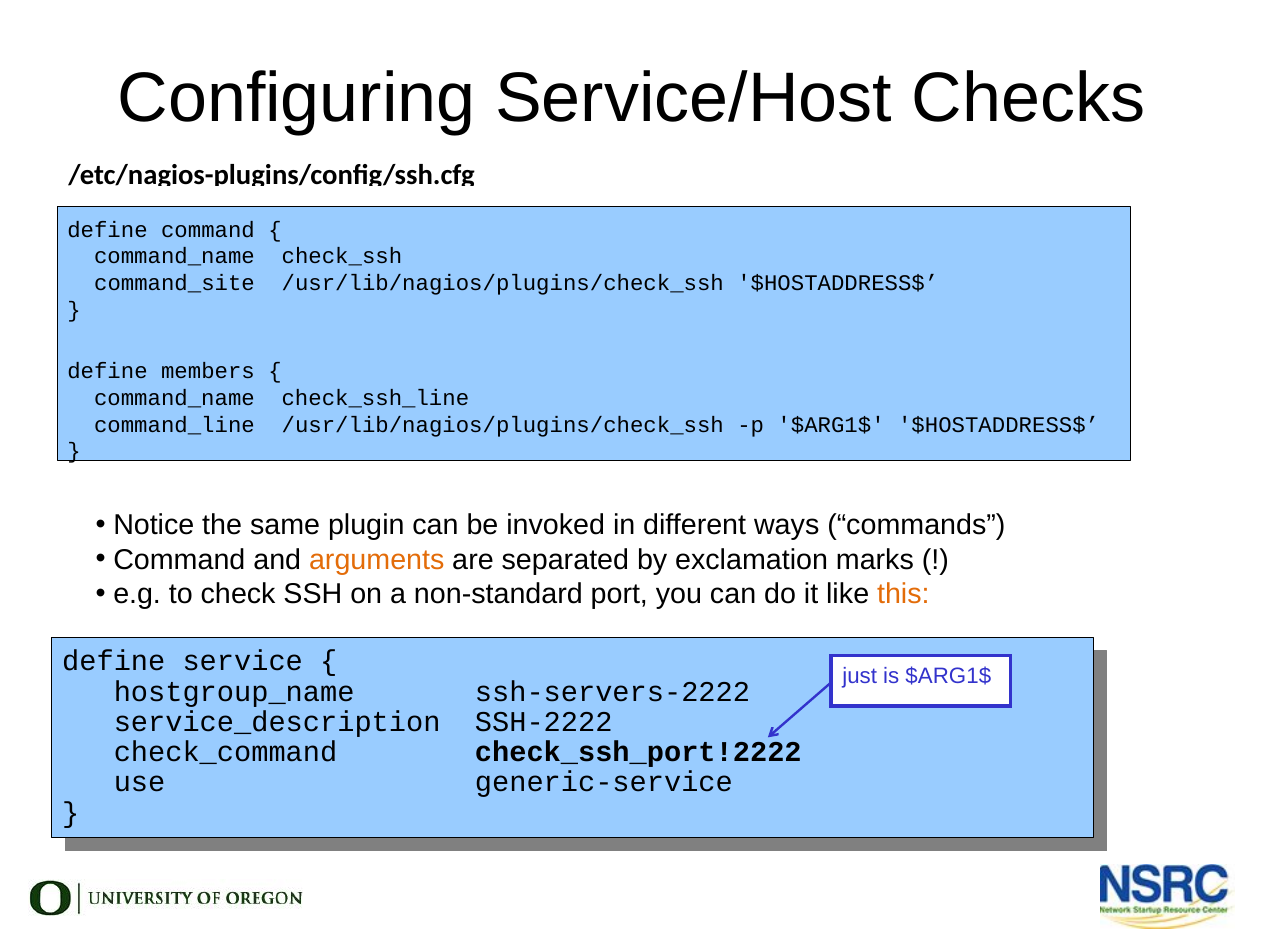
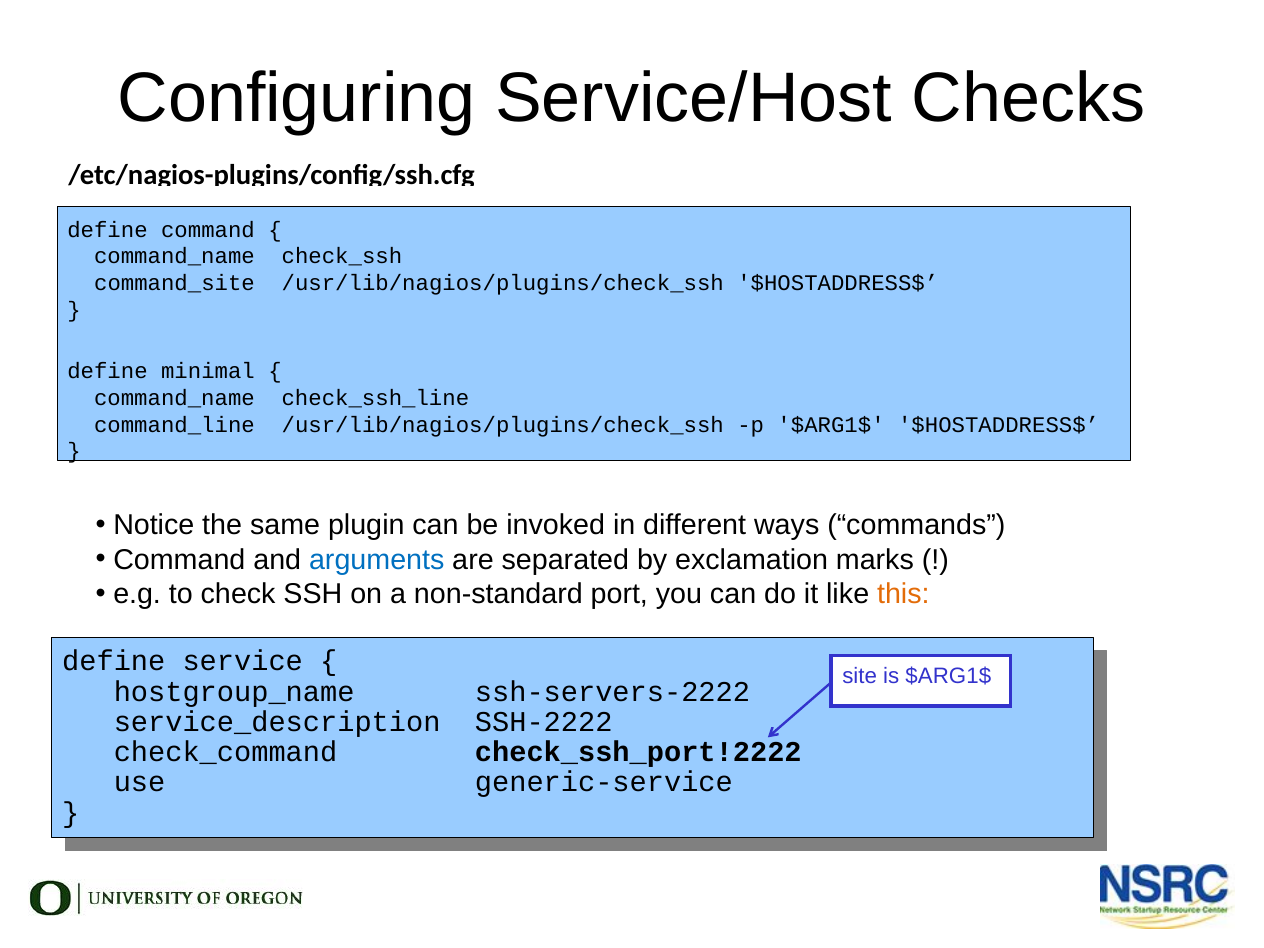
members: members -> minimal (208, 371)
arguments colour: orange -> blue (377, 560)
just: just -> site (860, 676)
